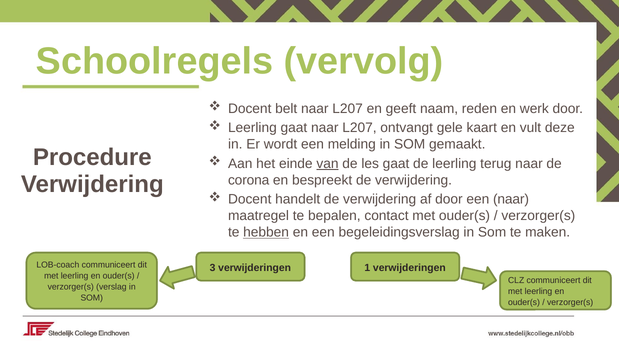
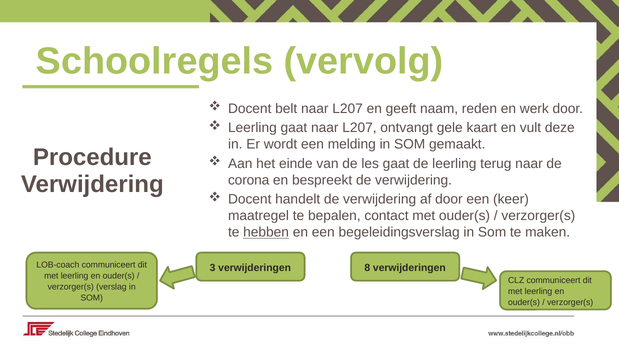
van underline: present -> none (327, 164)
een naar: naar -> keer (511, 199)
1: 1 -> 8 (367, 268)
